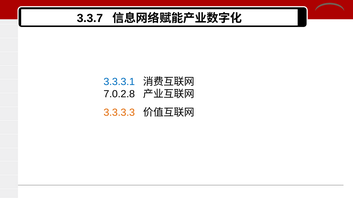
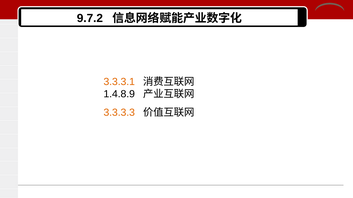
3.3.7: 3.3.7 -> 9.7.2 (90, 18)
3.3.3.1 colour: blue -> orange (119, 82)
7.0.2.8: 7.0.2.8 -> 1.4.8.9 (119, 94)
